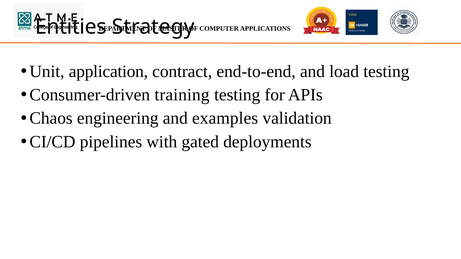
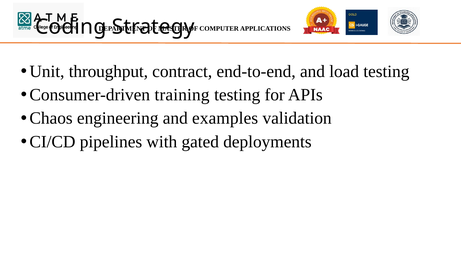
Entities: Entities -> Coding (71, 27)
application: application -> throughput (108, 71)
